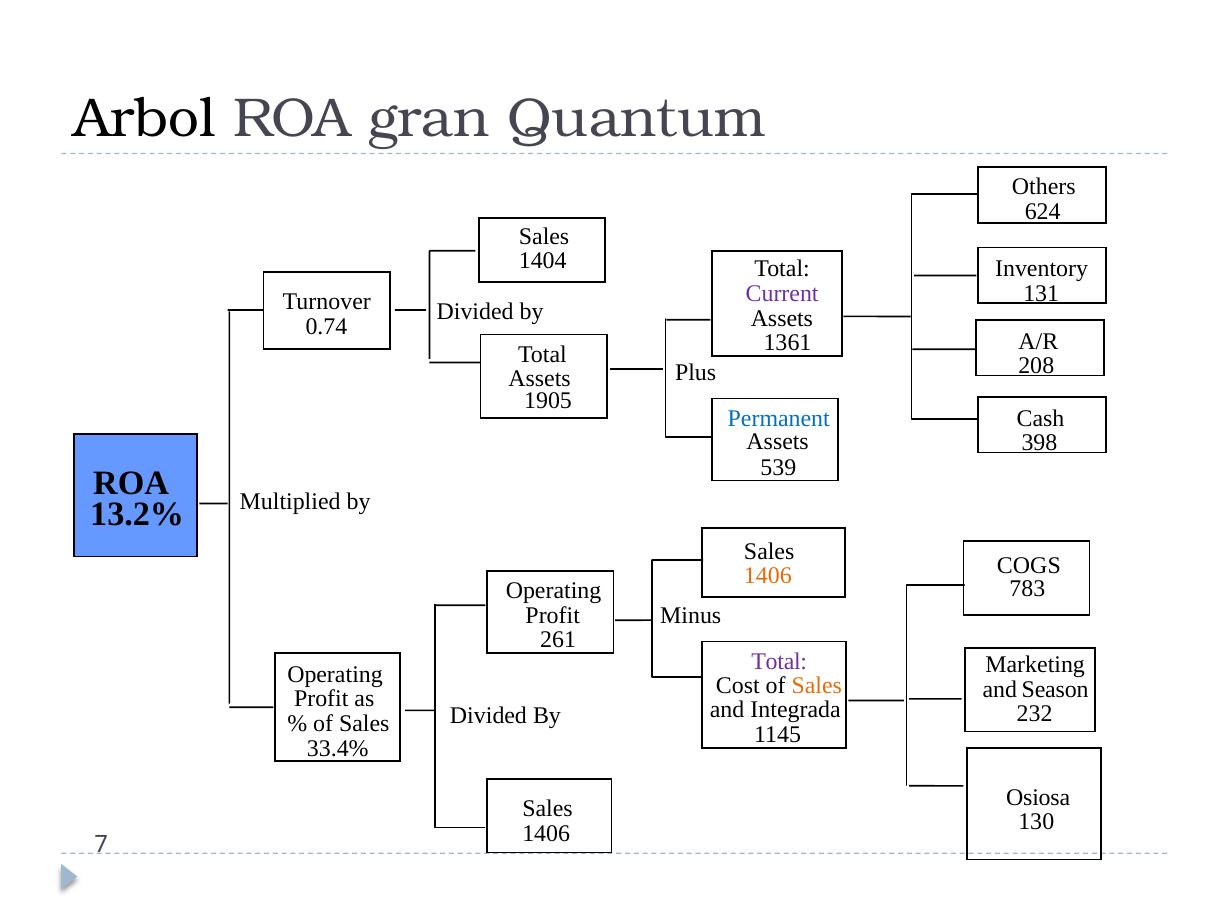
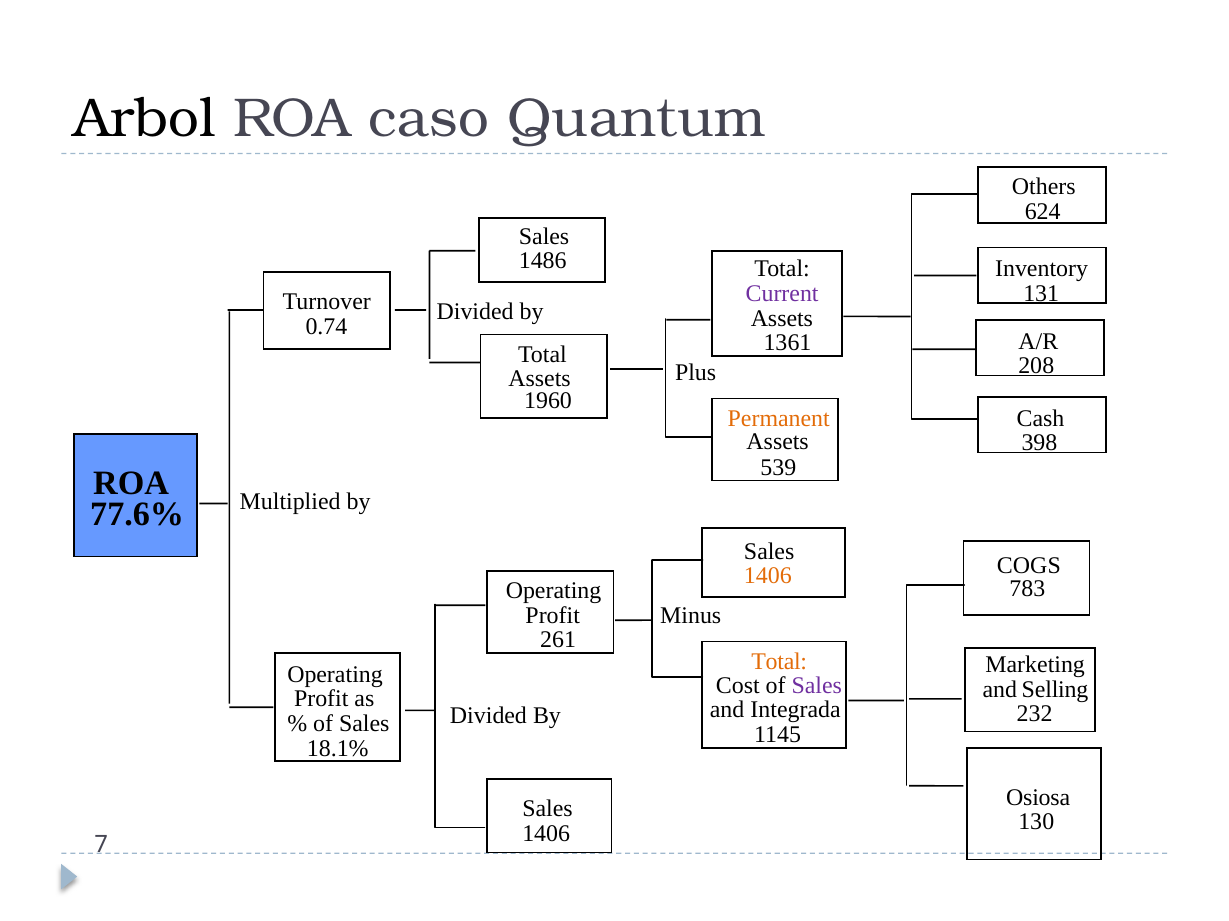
gran: gran -> caso (429, 119)
1404: 1404 -> 1486 (543, 261)
1905: 1905 -> 1960 (548, 401)
Permanent colour: blue -> orange (779, 419)
13.2%: 13.2% -> 77.6% (137, 515)
Total colour: purple -> orange (779, 662)
Sales colour: orange -> purple (817, 686)
Season: Season -> Selling (1055, 690)
33.4%: 33.4% -> 18.1% (338, 749)
